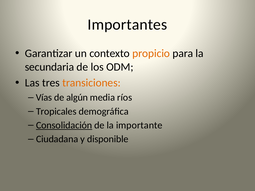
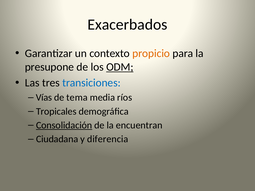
Importantes: Importantes -> Exacerbados (127, 25)
secundaria: secundaria -> presupone (49, 67)
ODM underline: none -> present (120, 67)
transiciones colour: orange -> blue (91, 83)
algún: algún -> tema (77, 98)
importante: importante -> encuentran (139, 125)
disponible: disponible -> diferencia (108, 139)
